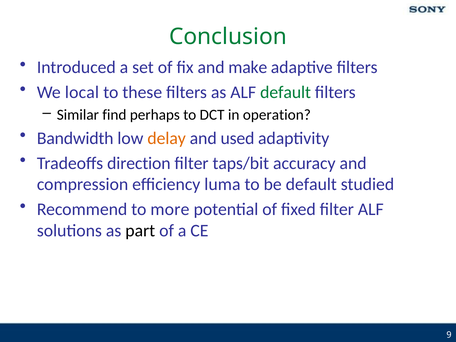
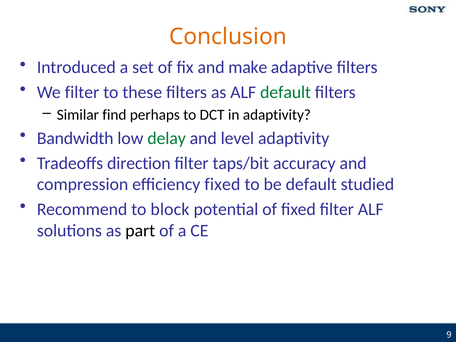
Conclusion colour: green -> orange (228, 37)
We local: local -> filter (82, 92)
in operation: operation -> adaptivity (277, 115)
delay colour: orange -> green (167, 138)
used: used -> level (237, 138)
efficiency luma: luma -> fixed (222, 184)
more: more -> block (170, 209)
